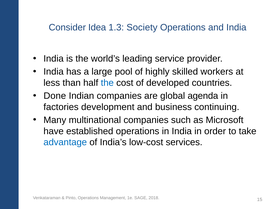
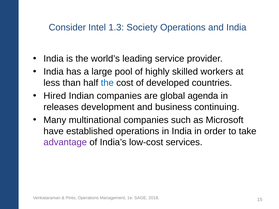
Idea: Idea -> Intel (97, 27)
Done: Done -> Hired (55, 96)
factories: factories -> releases (61, 107)
advantage colour: blue -> purple (65, 142)
